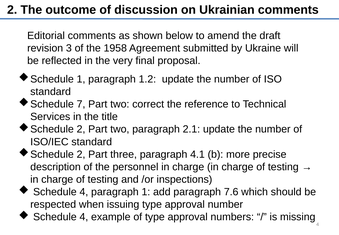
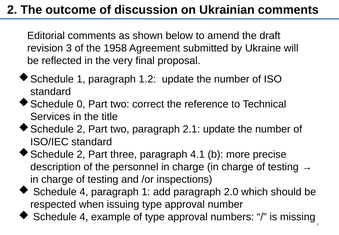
7: 7 -> 0 (81, 104)
7.6: 7.6 -> 2.0 (231, 192)
